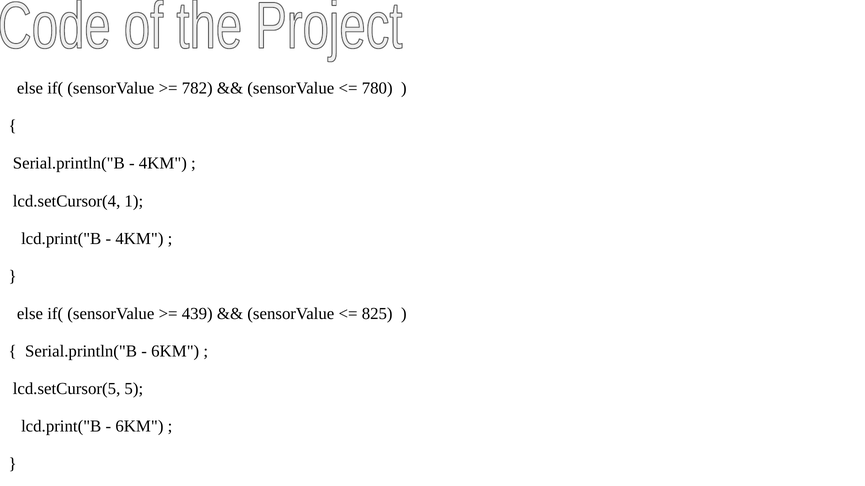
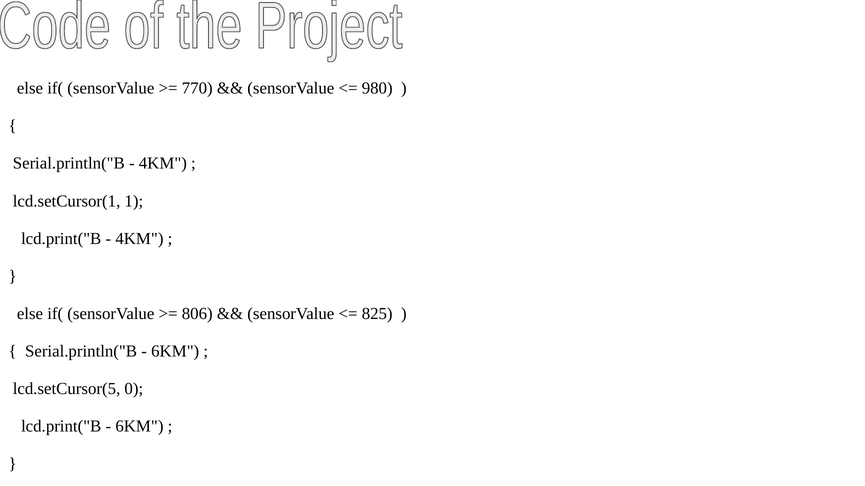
782: 782 -> 770 (197, 88)
780: 780 -> 980 (377, 88)
lcd.setCursor(4: lcd.setCursor(4 -> lcd.setCursor(1 (67, 201)
439: 439 -> 806 (197, 314)
5: 5 -> 0 (134, 389)
